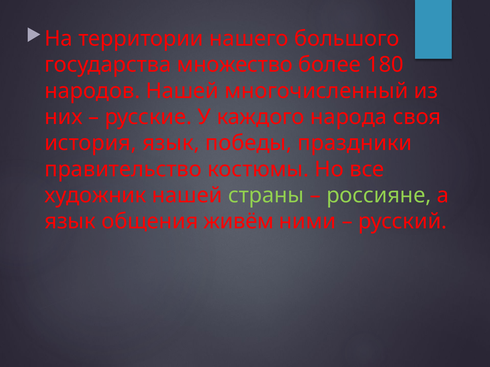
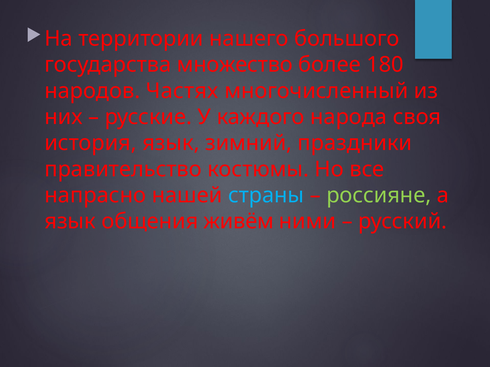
народов Нашей: Нашей -> Частях (182, 91)
победы: победы -> зимний (249, 143)
художник: художник -> напрасно (95, 196)
страны colour: light green -> light blue (266, 196)
